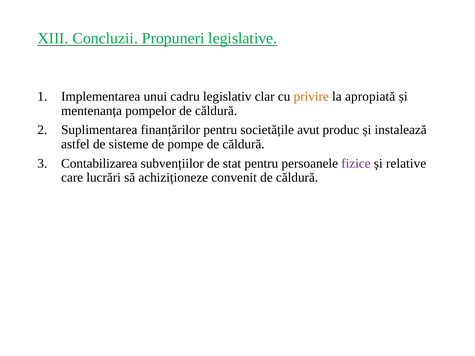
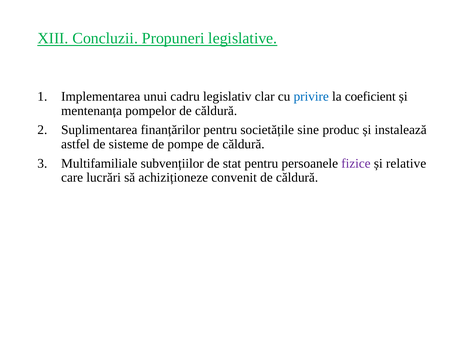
privire colour: orange -> blue (311, 96)
apropiată: apropiată -> coeficient (370, 96)
avut: avut -> sine (308, 130)
Contabilizarea: Contabilizarea -> Multifamiliale (99, 163)
